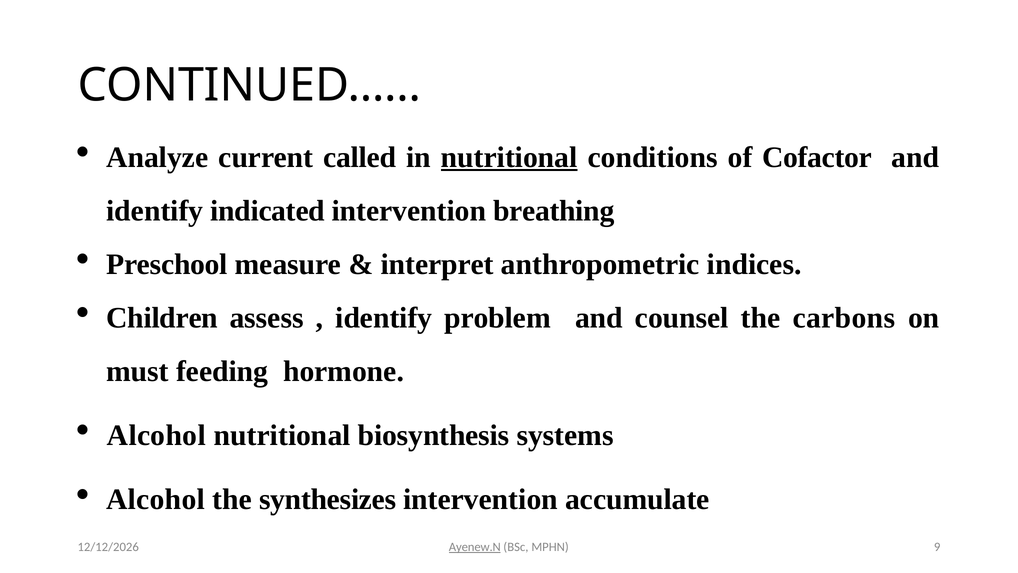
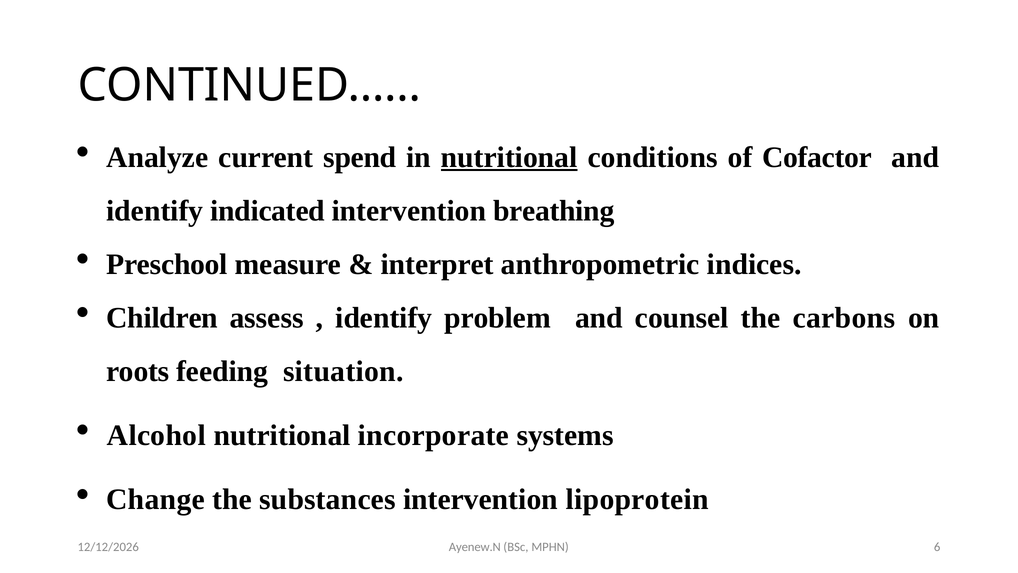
called: called -> spend (360, 157)
must: must -> roots (138, 371)
hormone: hormone -> situation (343, 371)
biosynthesis: biosynthesis -> incorporate (433, 435)
Alcohol: Alcohol -> Change (156, 499)
synthesizes: synthesizes -> substances (327, 499)
accumulate: accumulate -> lipoprotein (637, 499)
Ayenew.N underline: present -> none (475, 547)
9: 9 -> 6 (937, 547)
